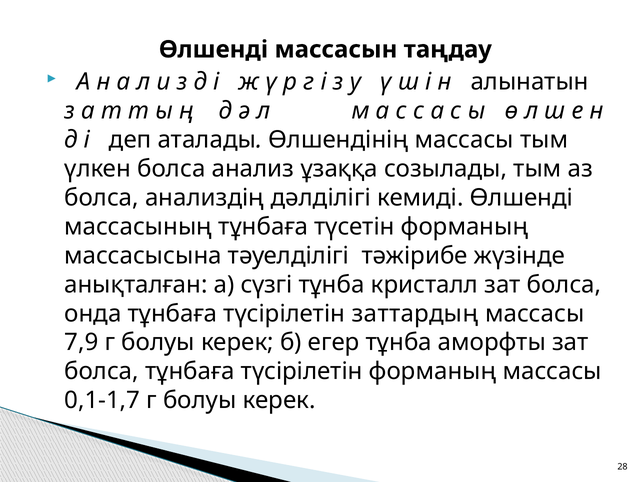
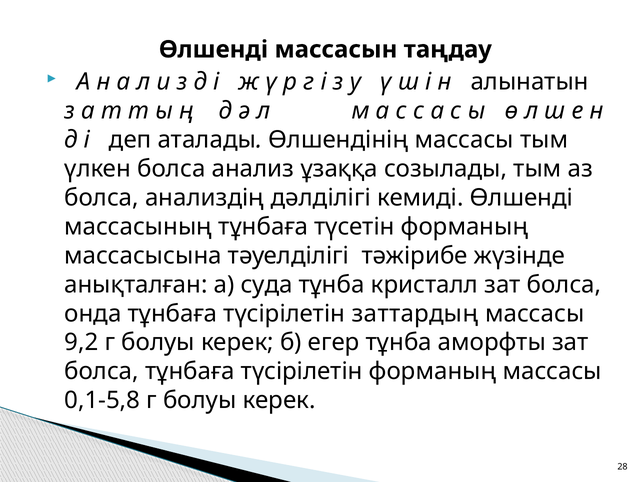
сүзгі: сүзгі -> суда (267, 285)
7,9: 7,9 -> 9,2 (81, 343)
0,1-1,7: 0,1-1,7 -> 0,1-5,8 (102, 401)
